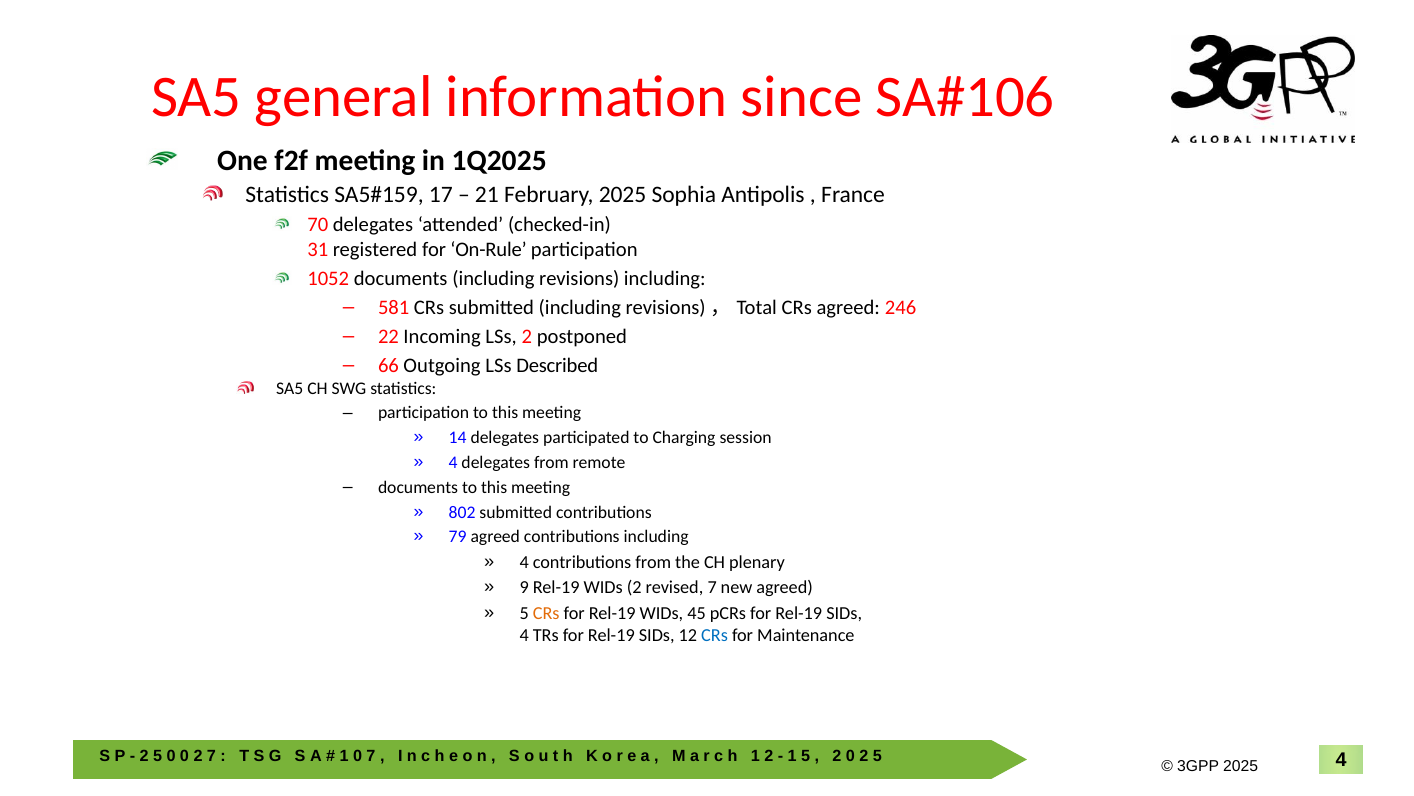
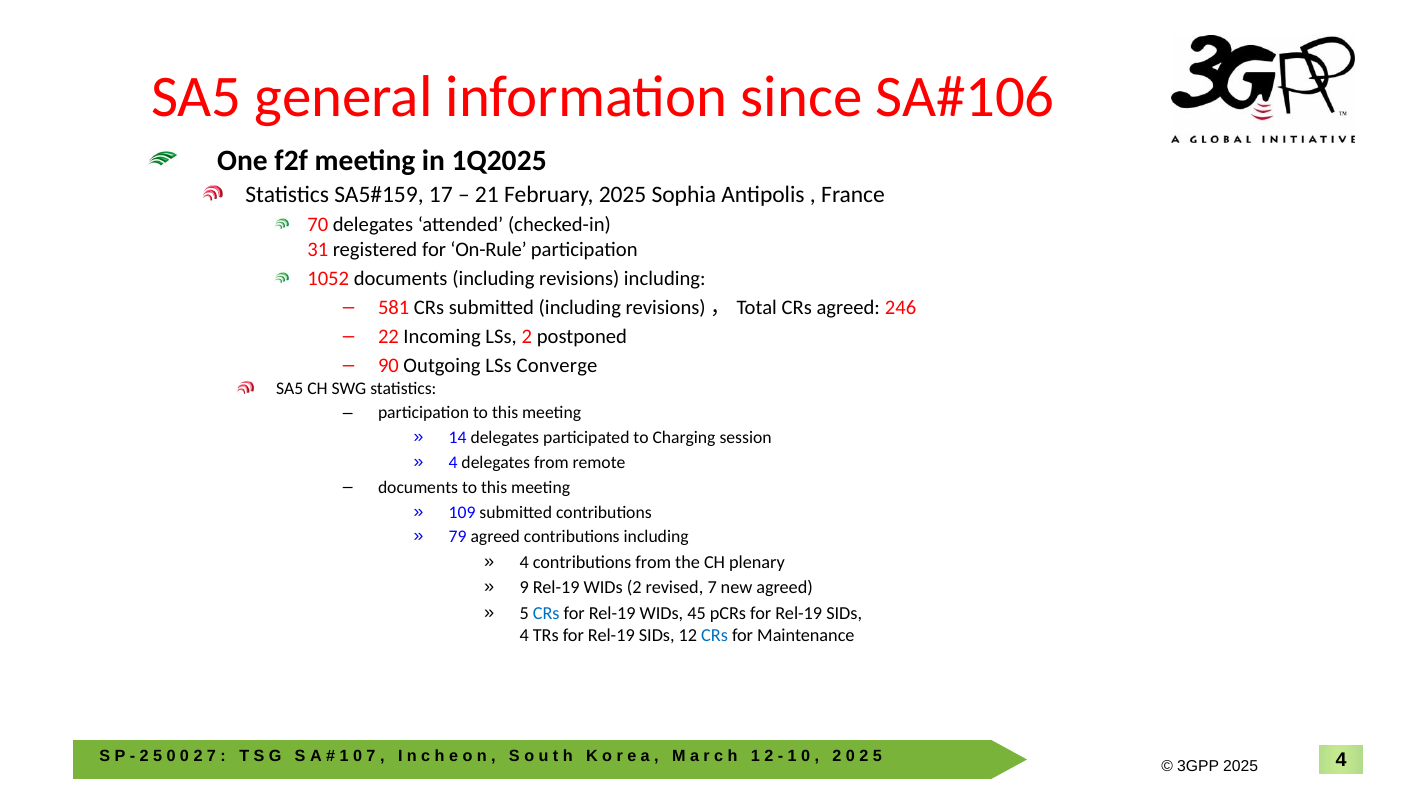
66: 66 -> 90 (388, 365)
Described: Described -> Converge (557, 365)
802: 802 -> 109 (462, 512)
CRs colour: orange -> blue (546, 613)
5: 5 -> 0 (806, 755)
